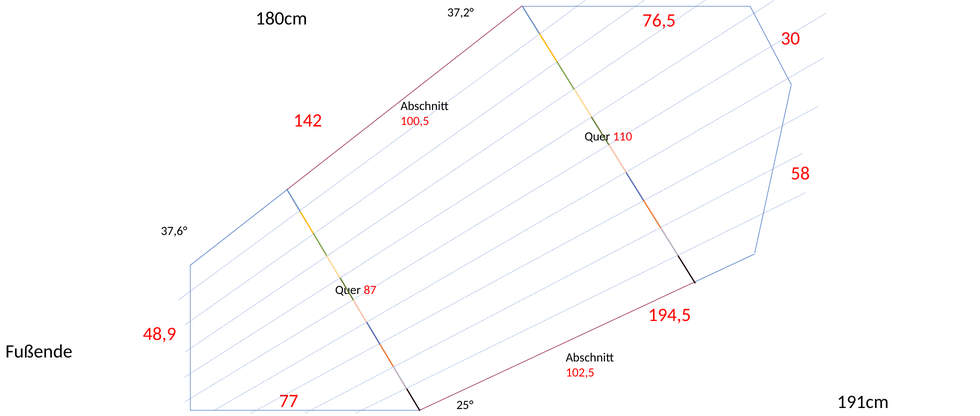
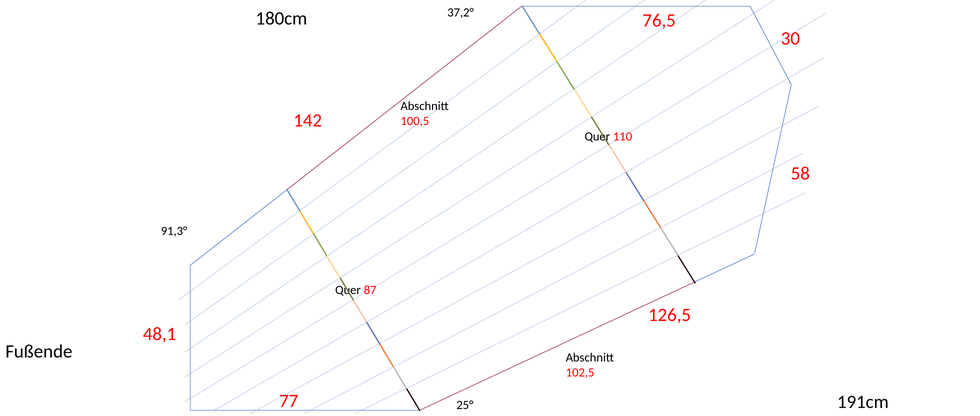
37,6°: 37,6° -> 91,3° (174, 231)
194,5: 194,5 -> 126,5 (670, 315)
48,9: 48,9 -> 48,1 (160, 334)
